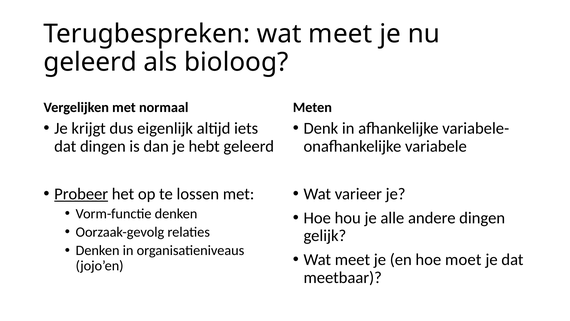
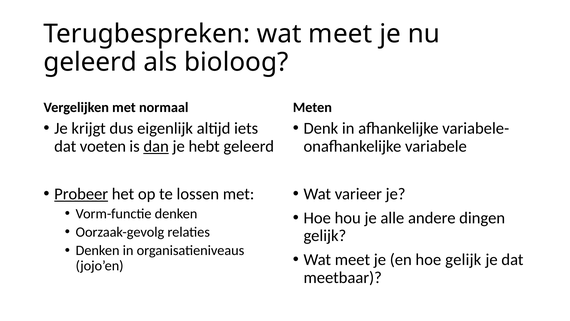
dat dingen: dingen -> voeten (103, 146)
dan underline: none -> present (156, 146)
hoe moet: moet -> gelijk (463, 259)
